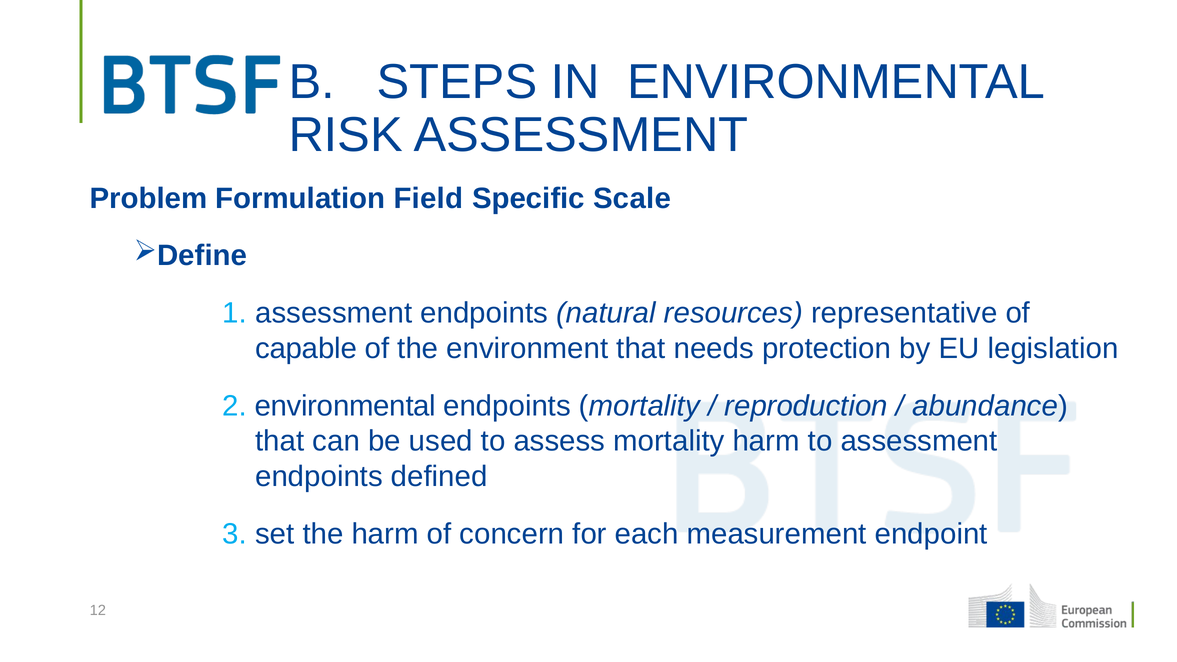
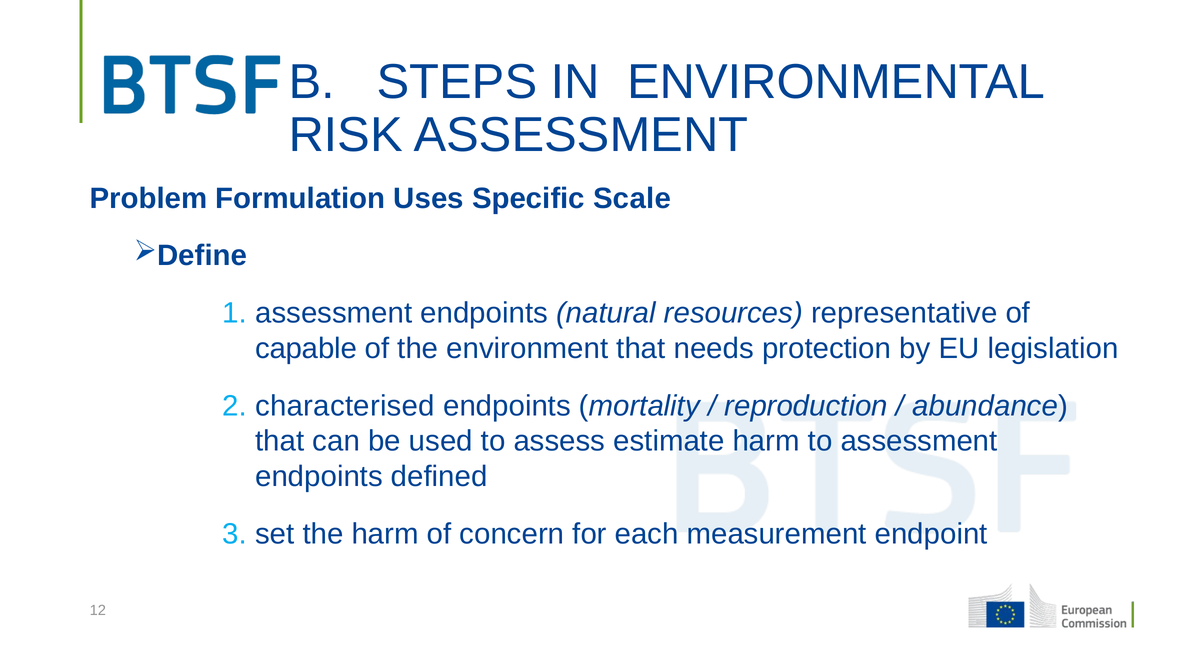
Field: Field -> Uses (429, 198)
environmental: environmental -> characterised (345, 406)
assess mortality: mortality -> estimate (669, 441)
